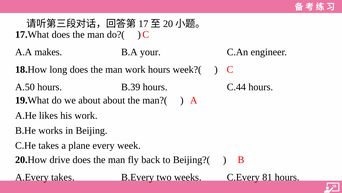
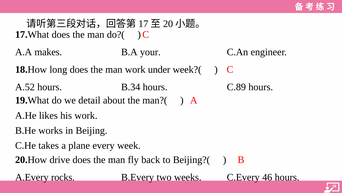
work hours: hours -> under (159, 69)
A.50: A.50 -> A.52 (25, 87)
B.39: B.39 -> B.34 (131, 87)
C.44: C.44 -> C.89 (236, 87)
we about: about -> detail (89, 100)
A.Every takes: takes -> rocks (63, 177)
81: 81 -> 46 (267, 177)
